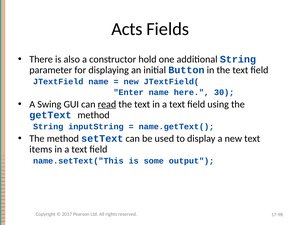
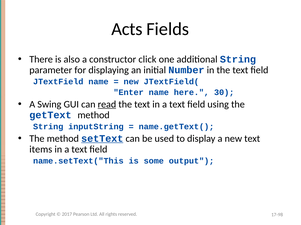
hold: hold -> click (147, 60)
Button: Button -> Number (186, 70)
setText underline: none -> present (102, 139)
